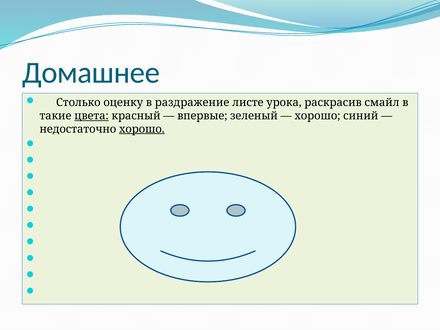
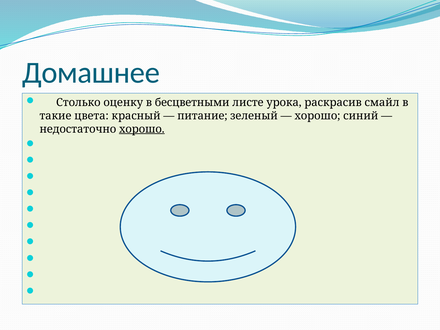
раздражение: раздражение -> бесцветными (192, 103)
цвета underline: present -> none (92, 116)
впервые: впервые -> питание (202, 116)
